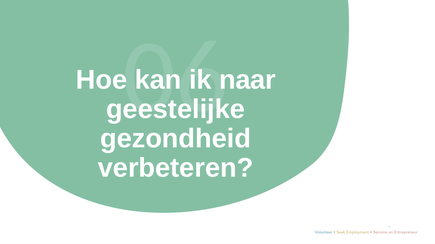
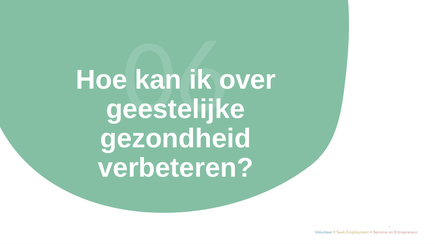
naar: naar -> over (247, 80)
